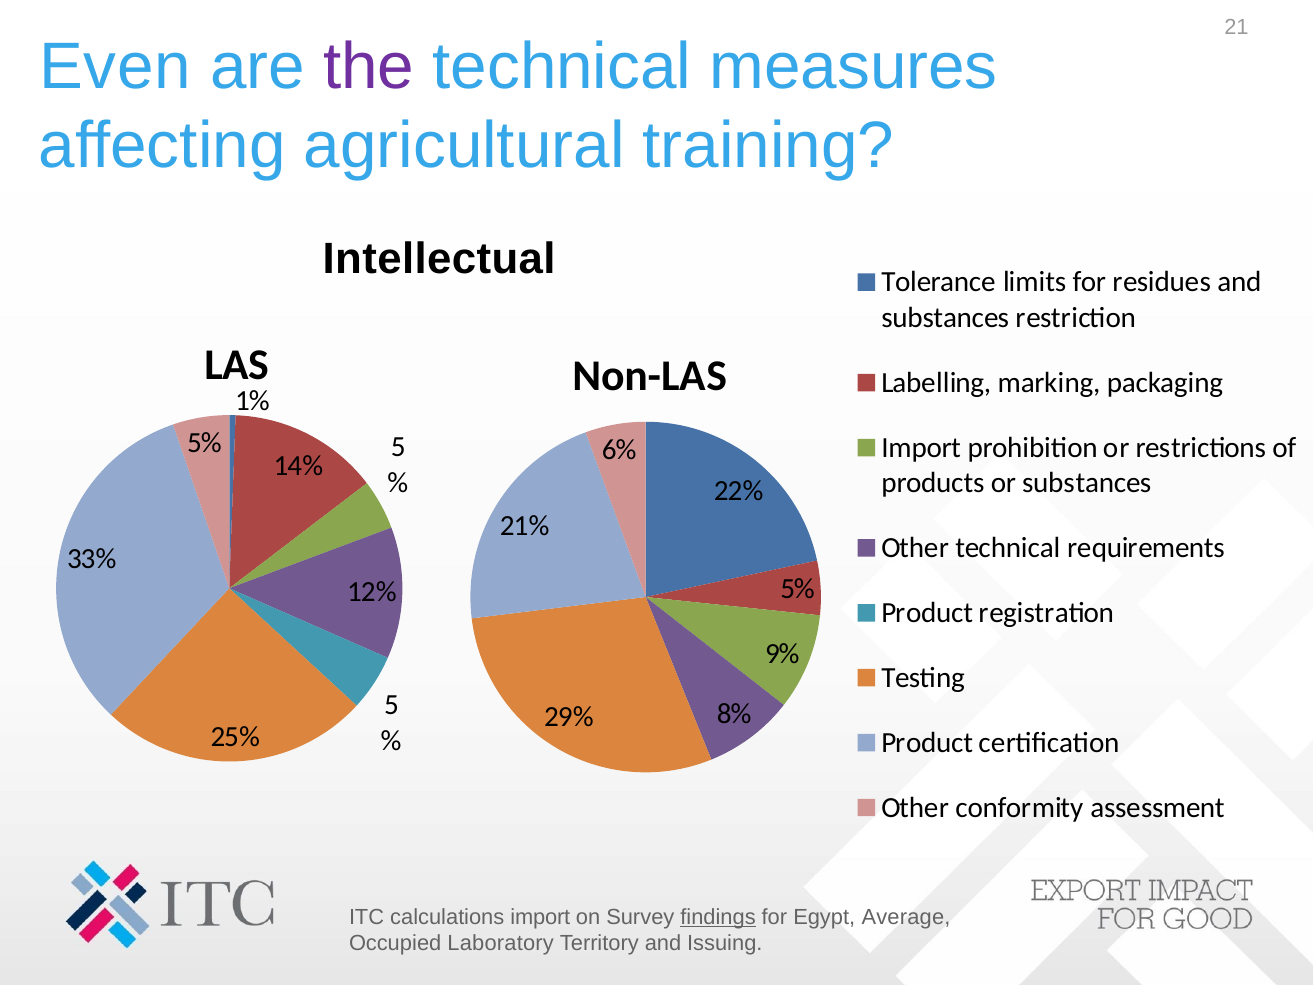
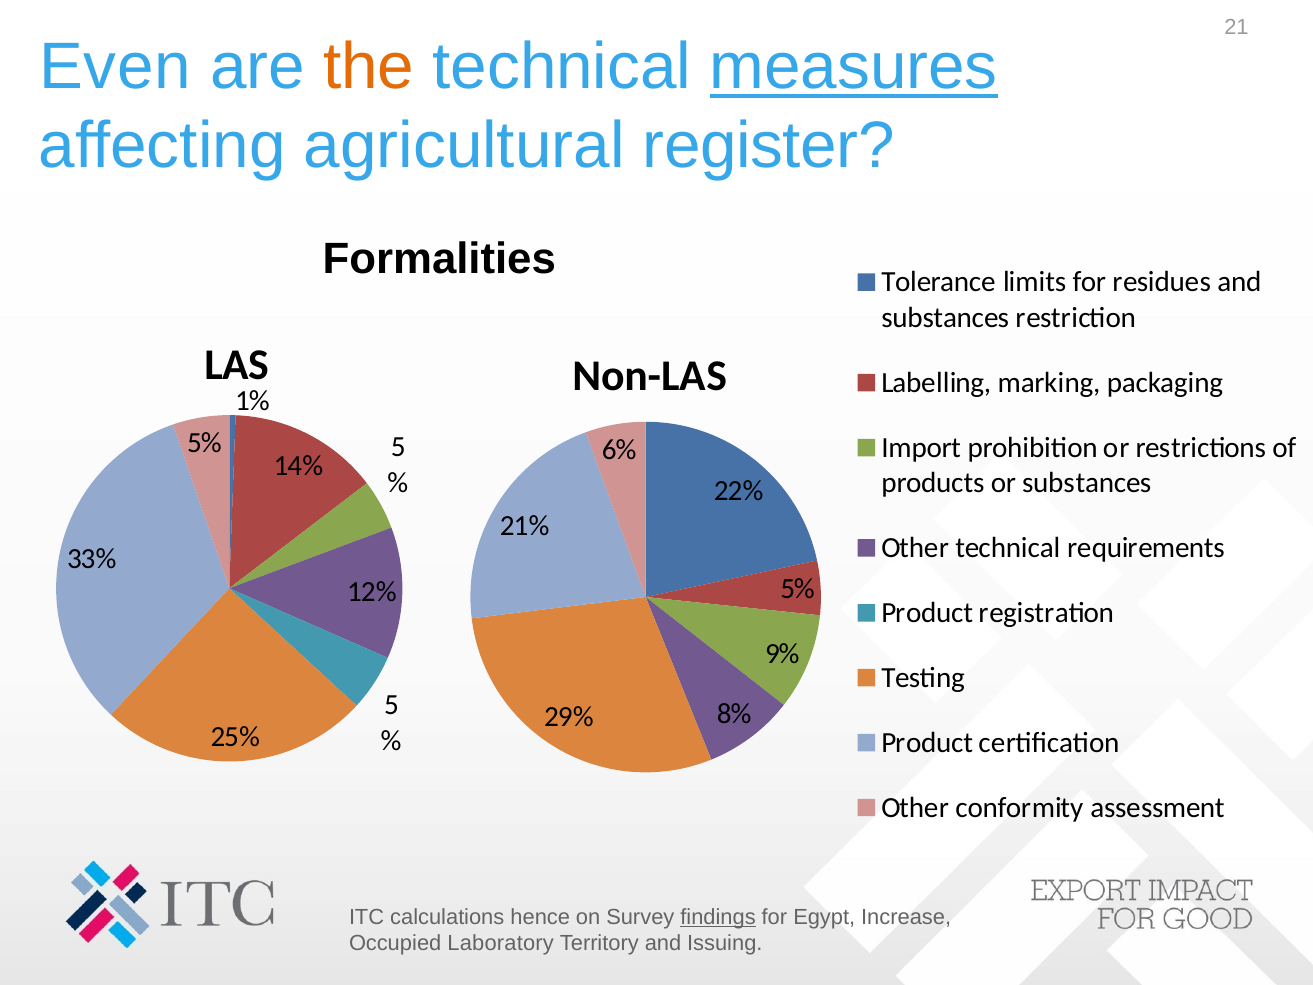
the colour: purple -> orange (369, 67)
measures underline: none -> present (854, 67)
training: training -> register (769, 146)
Intellectual: Intellectual -> Formalities (439, 259)
calculations import: import -> hence (540, 917)
Average: Average -> Increase (906, 917)
